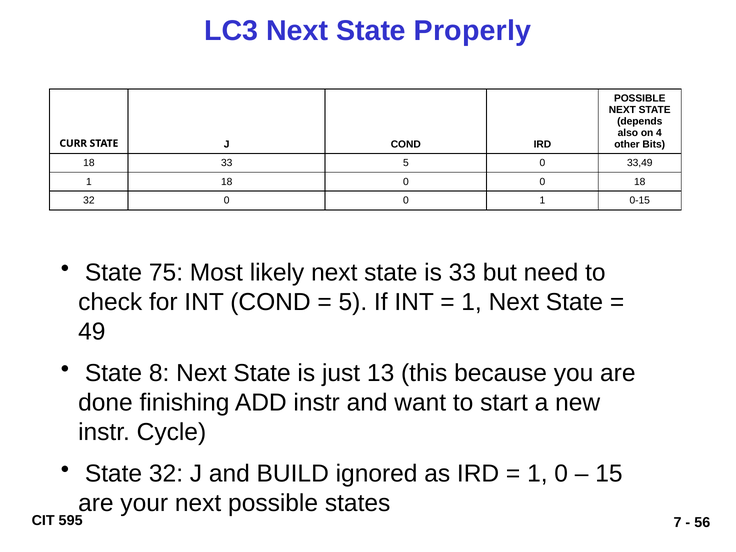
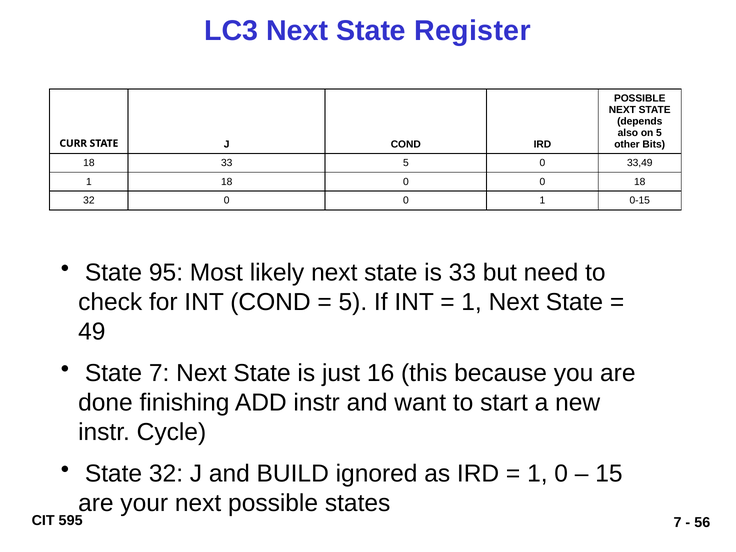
Properly: Properly -> Register (472, 31)
on 4: 4 -> 5 (659, 133)
75: 75 -> 95 (166, 273)
State 8: 8 -> 7 (159, 373)
13: 13 -> 16 (381, 373)
